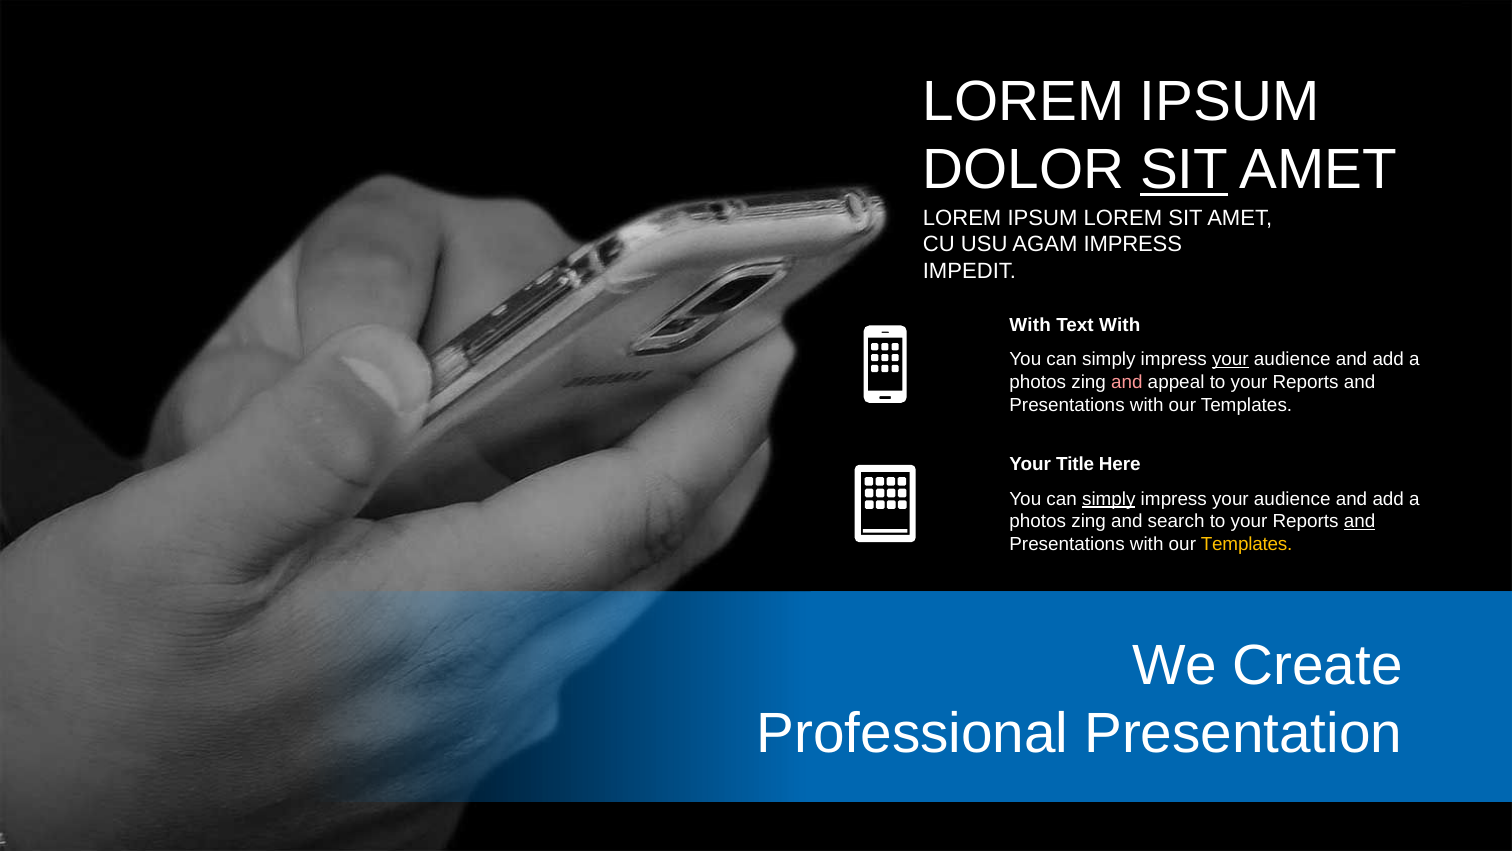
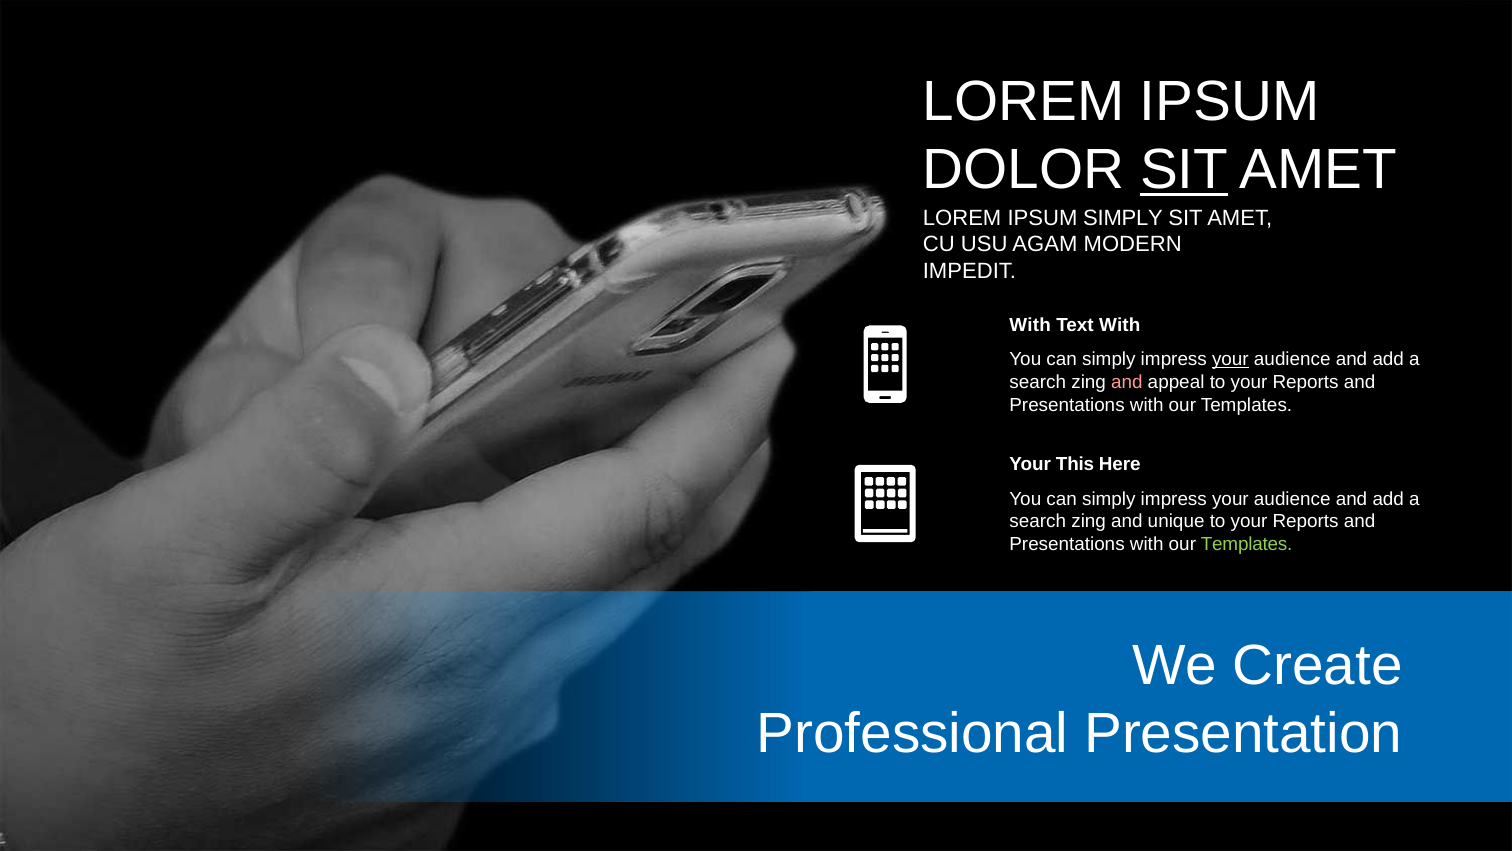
IPSUM LOREM: LOREM -> SIMPLY (1123, 218)
AGAM IMPRESS: IMPRESS -> MODERN (1133, 244)
photos: photos -> search (1038, 382)
Title: Title -> This (1075, 464)
simply underline: present -> none (1109, 499)
photos: photos -> search (1038, 521)
search: search -> unique (1176, 521)
and underline: present -> none (1360, 521)
Templates colour: yellow -> light green (1247, 544)
